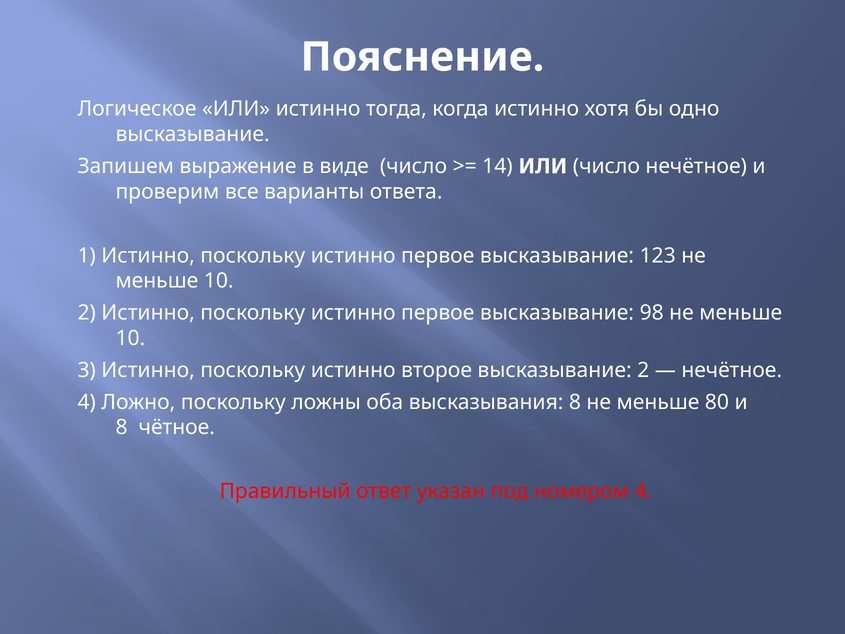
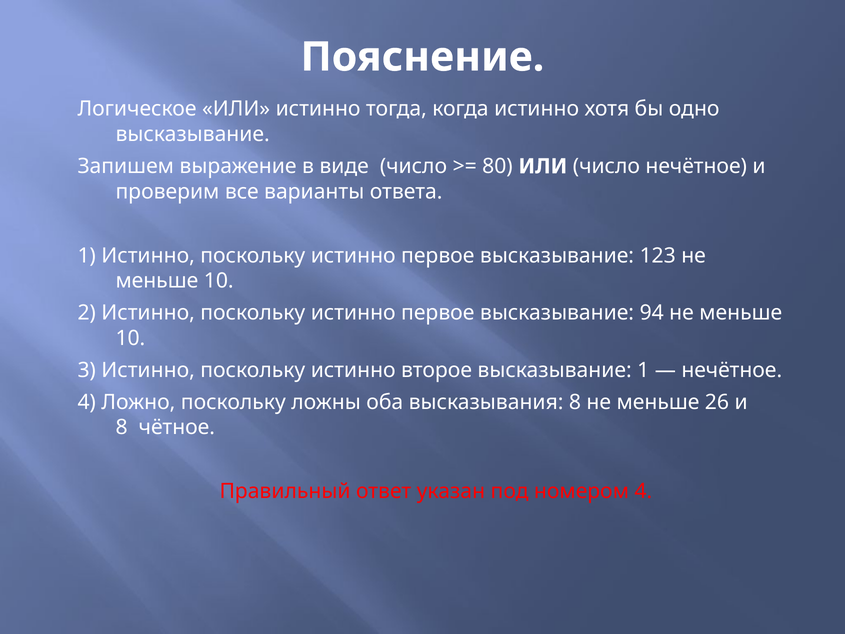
14: 14 -> 80 (497, 166)
98: 98 -> 94 (652, 313)
высказывание 2: 2 -> 1 (643, 370)
80: 80 -> 26 (717, 402)
